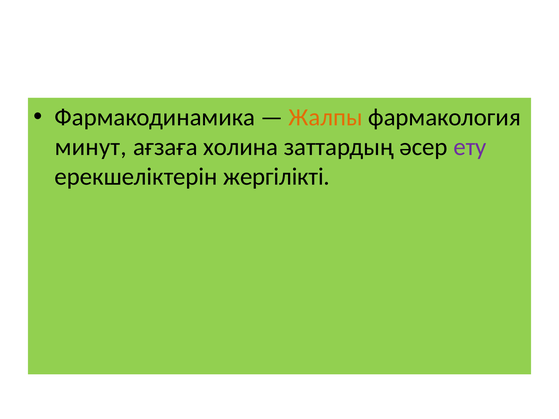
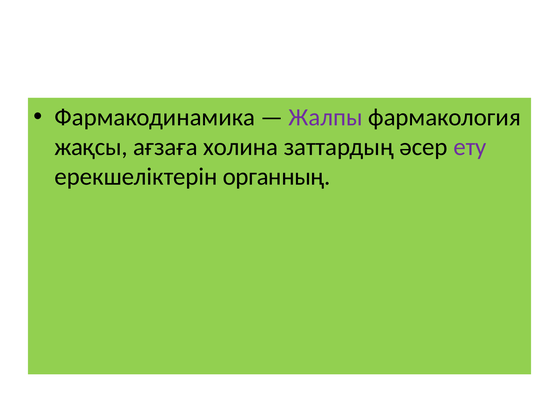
Жалпы colour: orange -> purple (326, 117)
минут: минут -> жақсы (91, 147)
жергілікті: жергілікті -> органның (277, 177)
